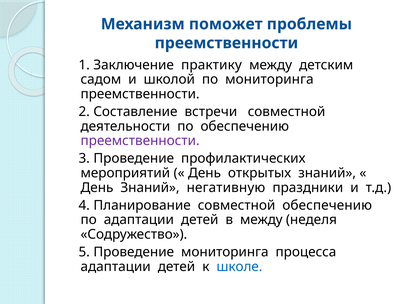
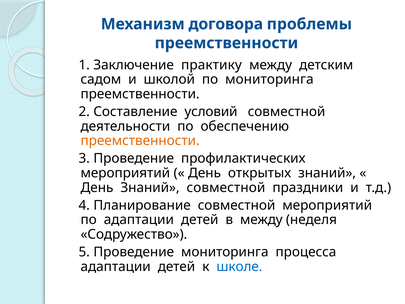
поможет: поможет -> договора (226, 24)
встречи: встречи -> условий (211, 112)
преемственности colour: purple -> orange (140, 141)
Знаний негативную: негативную -> совместной (226, 187)
совместной обеспечению: обеспечению -> мероприятий (327, 205)
